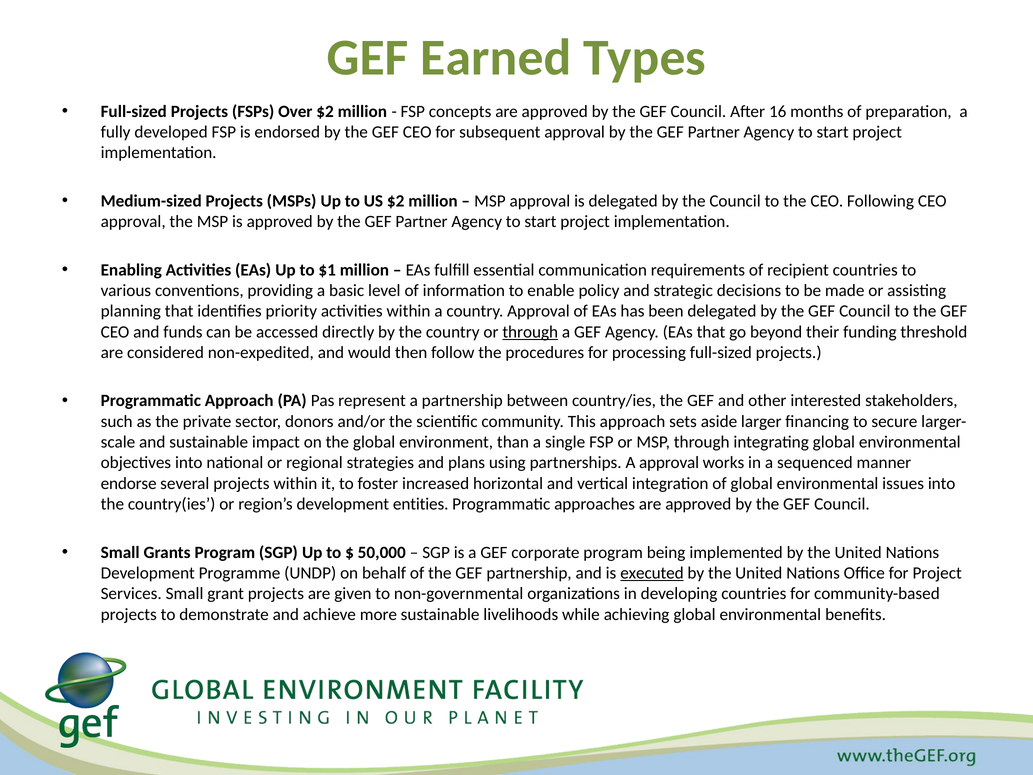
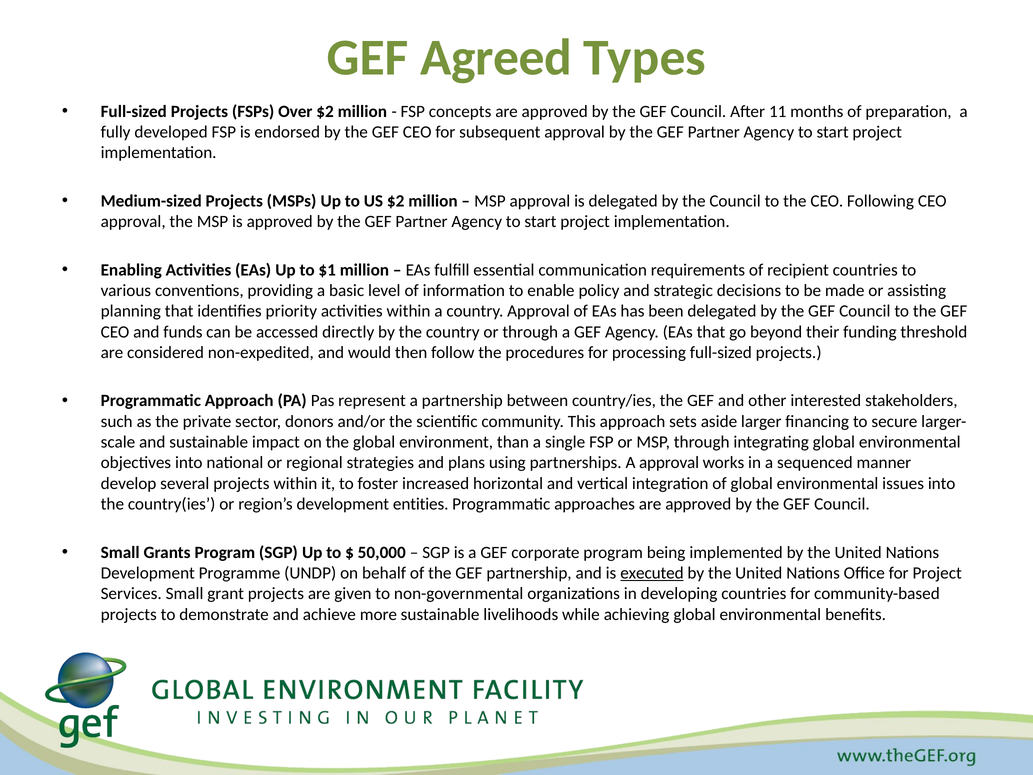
Earned: Earned -> Agreed (496, 58)
16: 16 -> 11 (778, 111)
through underline: present -> none (530, 332)
endorse: endorse -> develop (129, 483)
